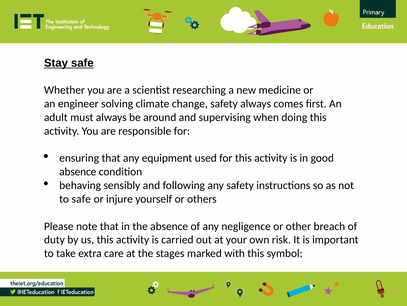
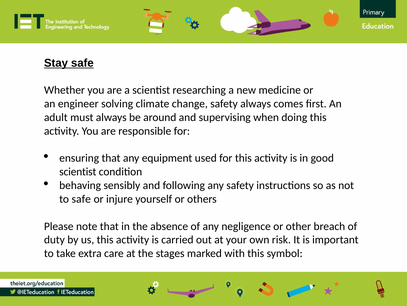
absence: absence -> scientist (78, 171)
